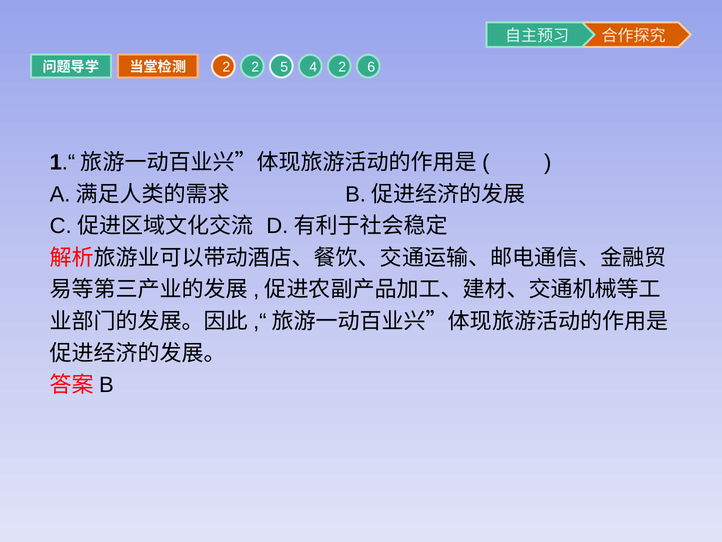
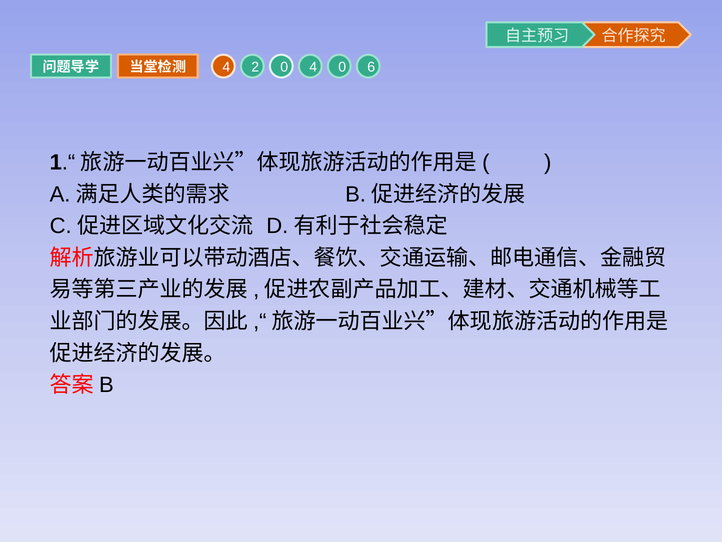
2: 2 -> 4 (226, 67)
2 5: 5 -> 0 (284, 67)
4 2: 2 -> 0 (342, 67)
